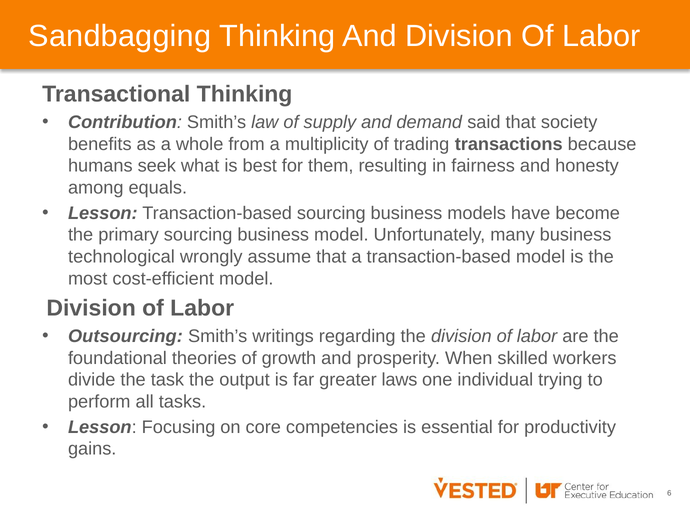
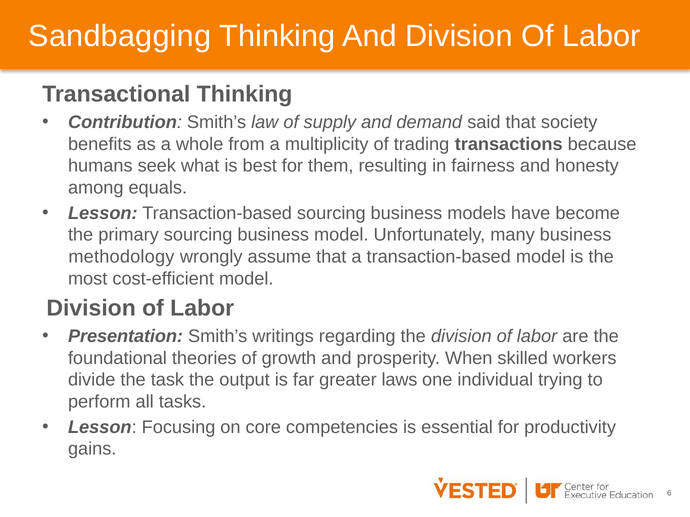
technological: technological -> methodology (121, 257)
Outsourcing: Outsourcing -> Presentation (126, 337)
